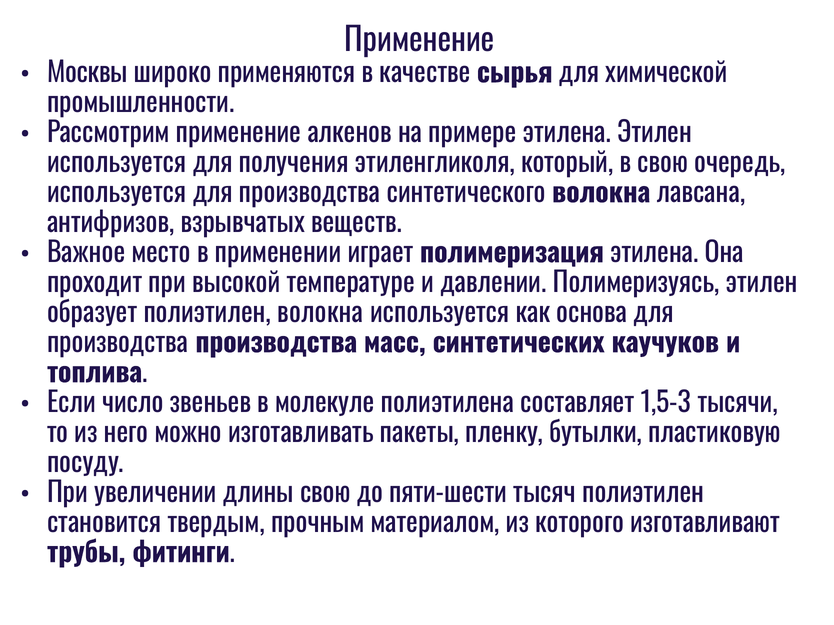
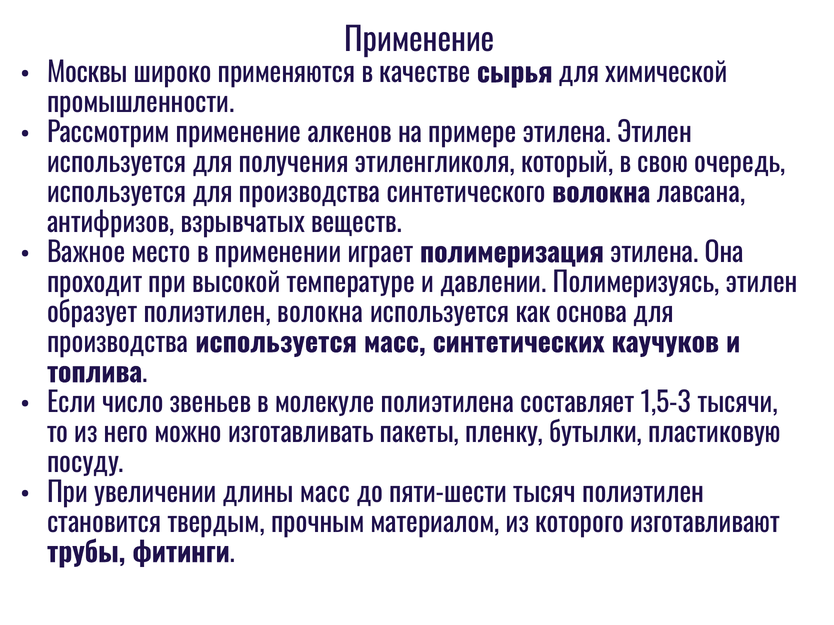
производства производства: производства -> используется (276, 343)
длины свою: свою -> масс (325, 493)
